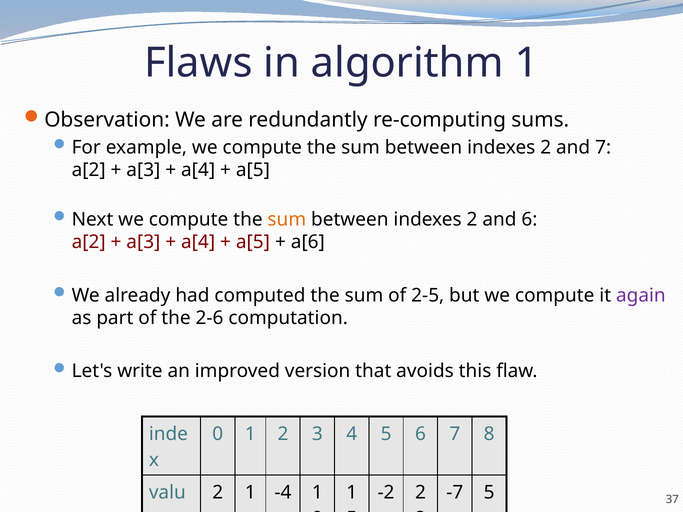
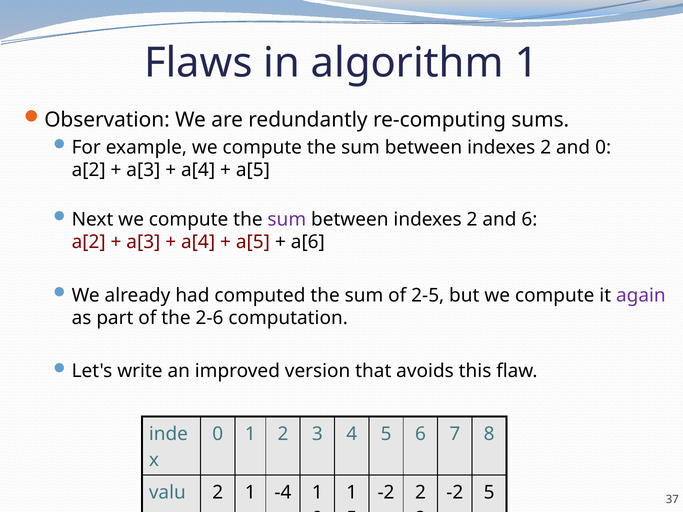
and 7: 7 -> 0 (603, 147)
sum colour: orange -> purple (287, 220)
-7: -7 -> -2 (455, 493)
